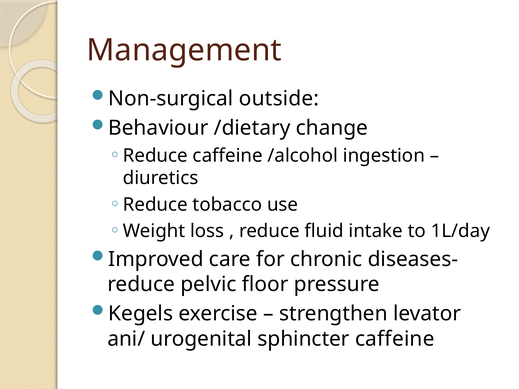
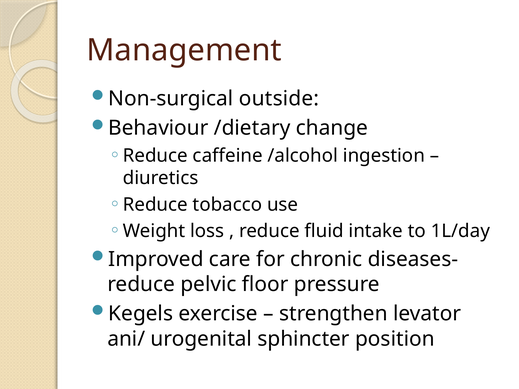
sphincter caffeine: caffeine -> position (395, 339)
